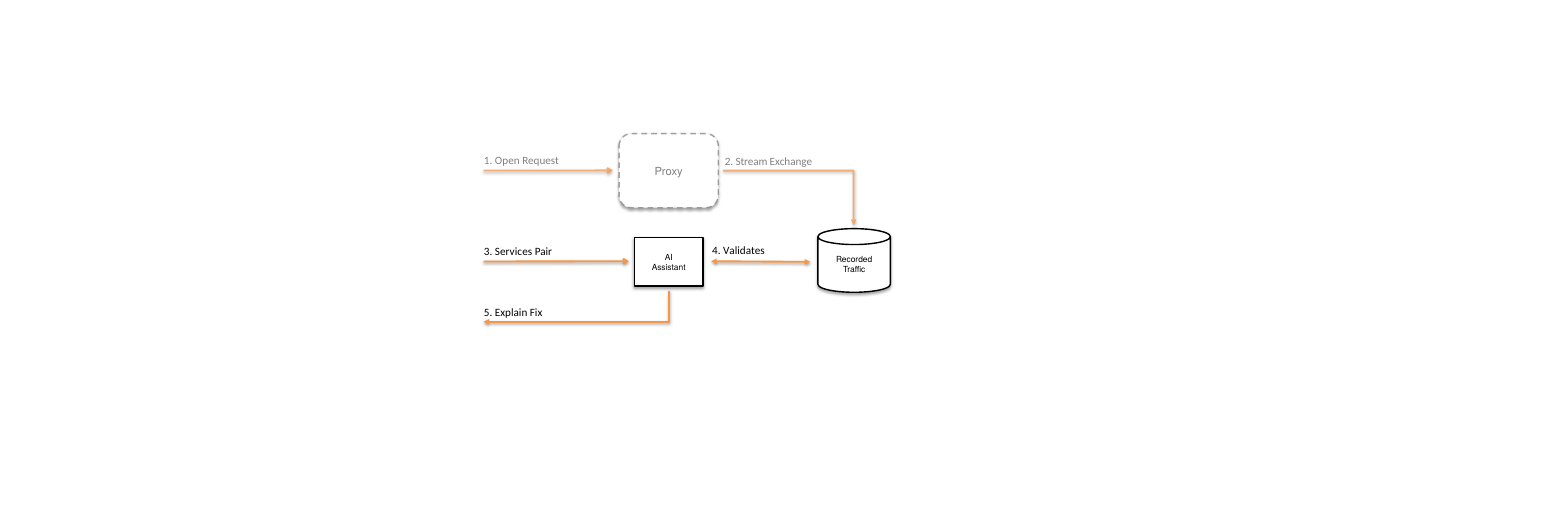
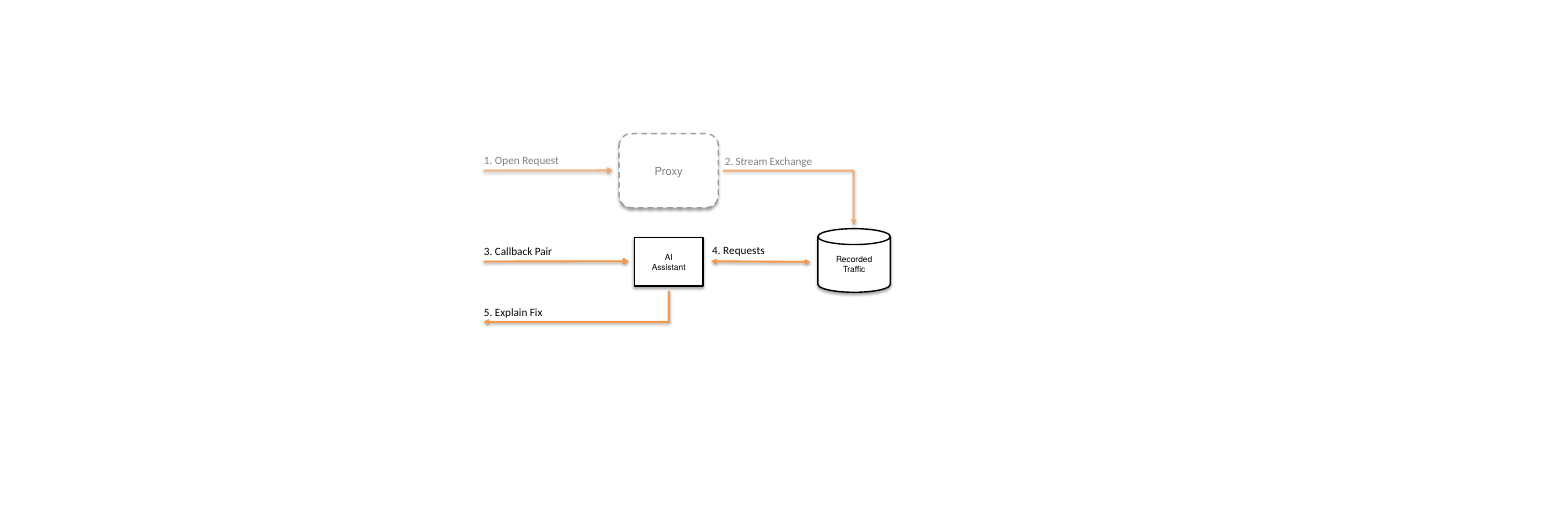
Validates: Validates -> Requests (744, 250)
Services: Services -> Callback (514, 252)
